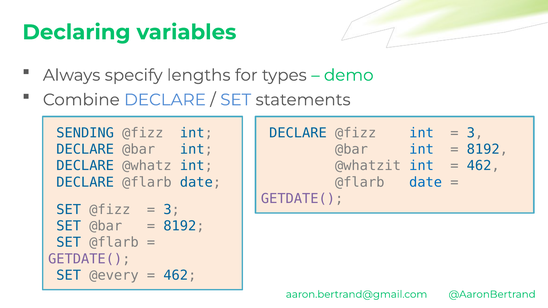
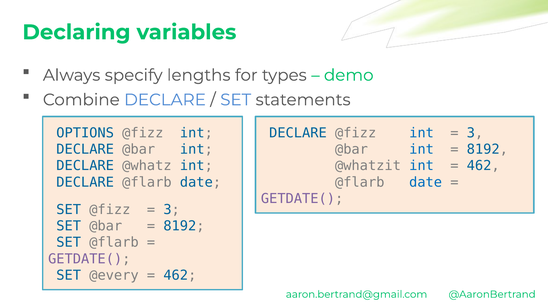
SENDING: SENDING -> OPTIONS (85, 133)
